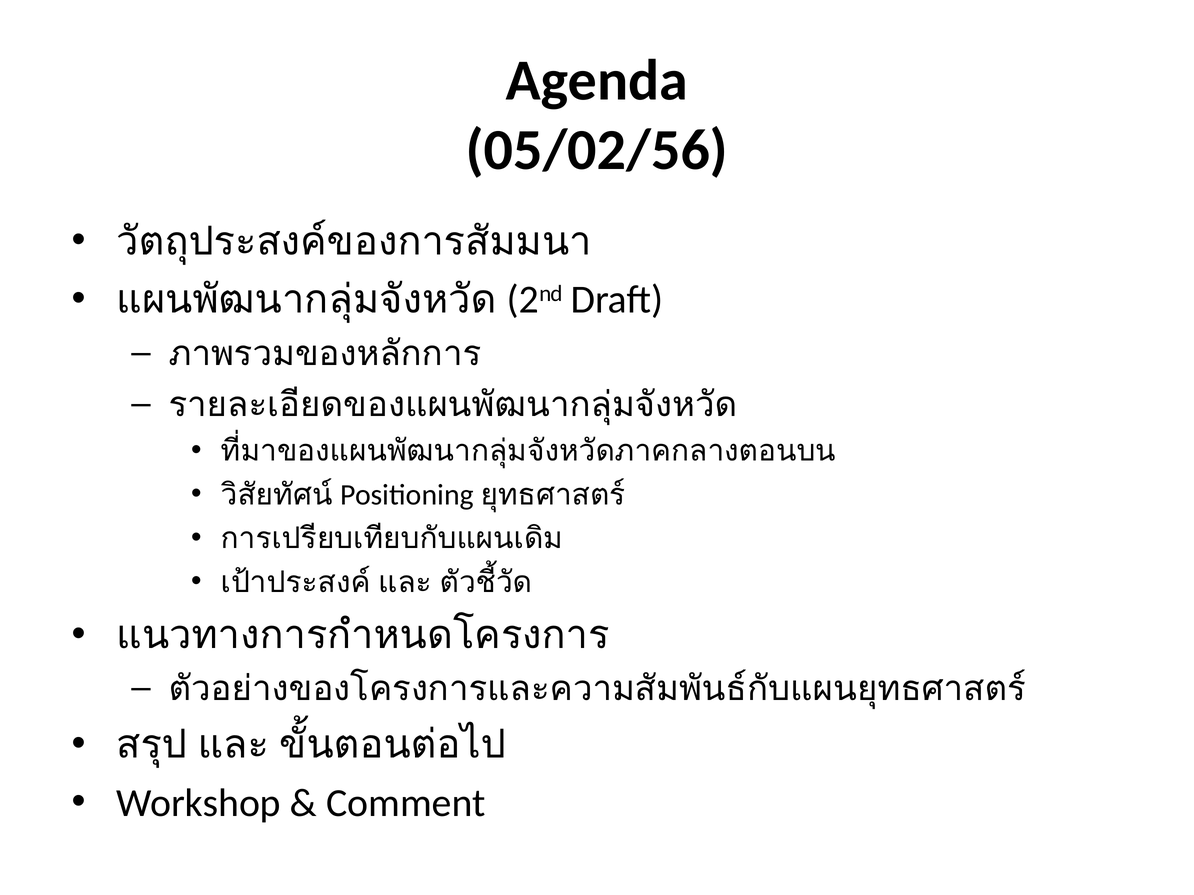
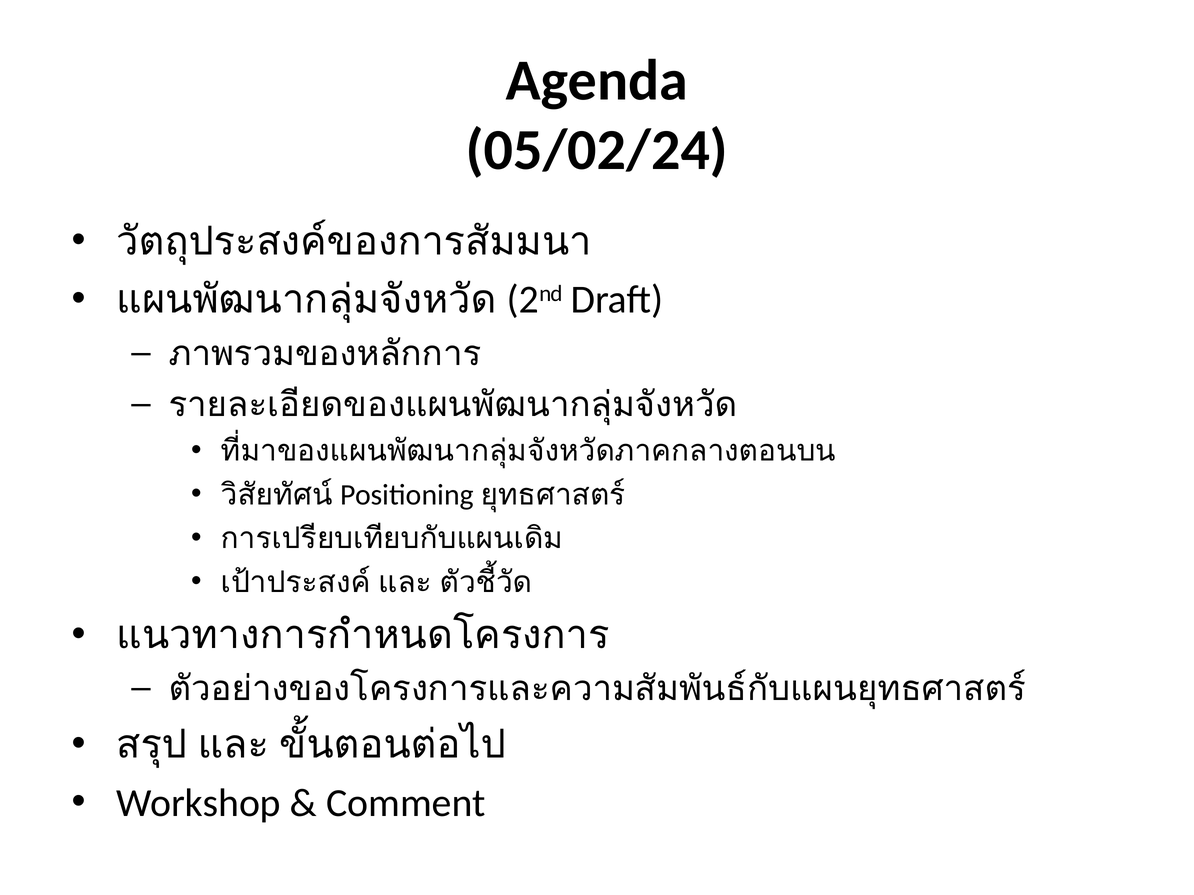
05/02/56: 05/02/56 -> 05/02/24 (597, 150)
